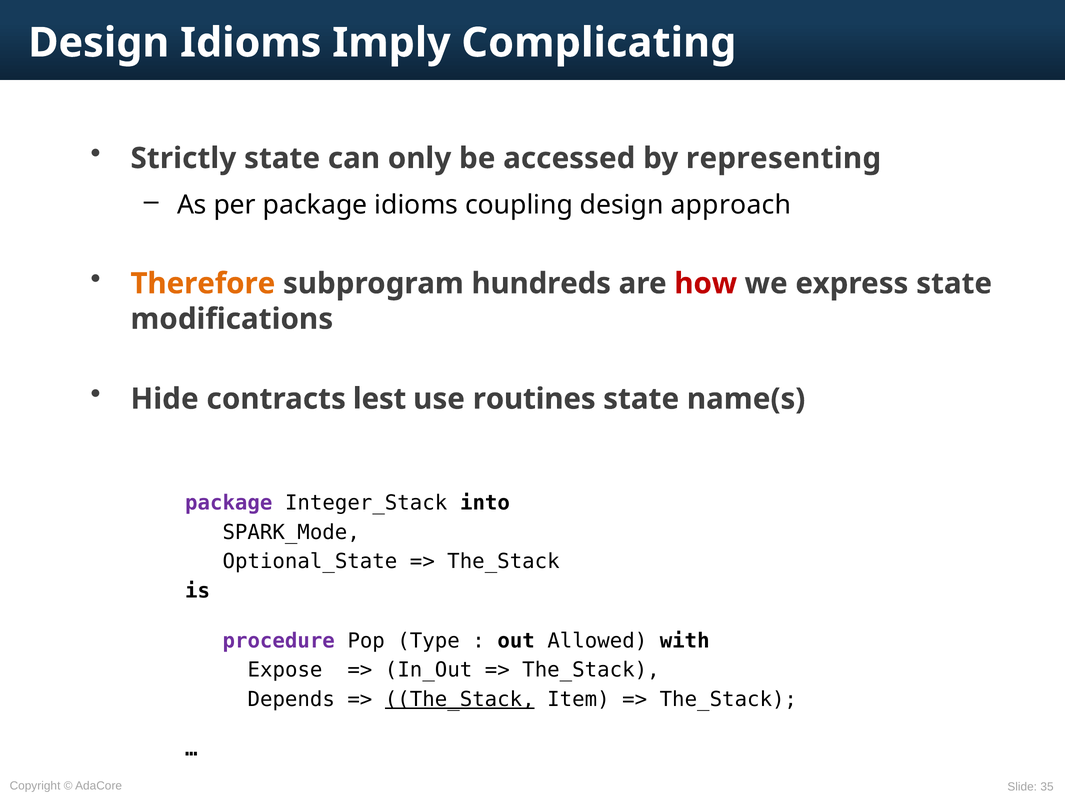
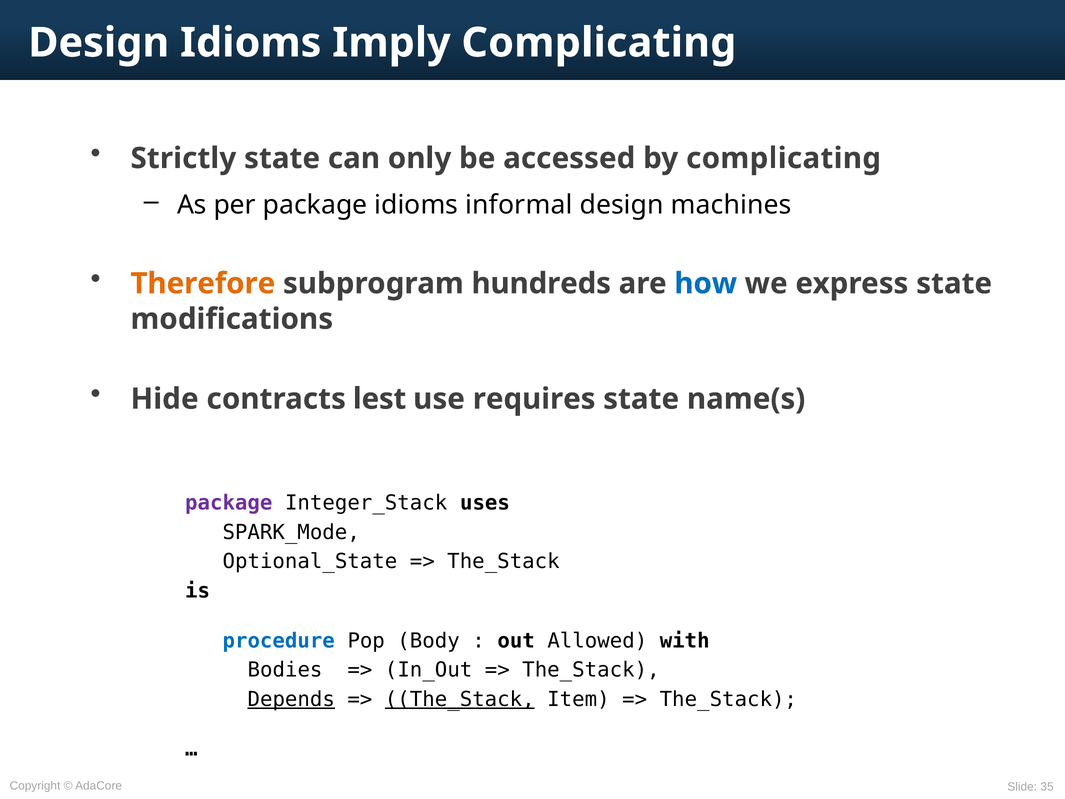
by representing: representing -> complicating (784, 158)
coupling: coupling -> informal (519, 205)
approach: approach -> machines (731, 205)
how colour: red -> blue (706, 283)
routines: routines -> requires (534, 399)
into: into -> uses (485, 503)
procedure colour: purple -> blue (279, 640)
Type: Type -> Body (429, 640)
Expose: Expose -> Bodies (285, 670)
Depends underline: none -> present (291, 699)
